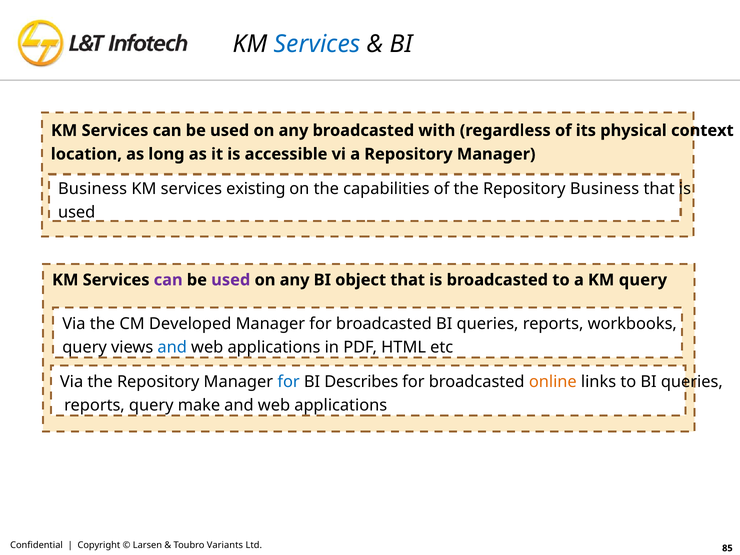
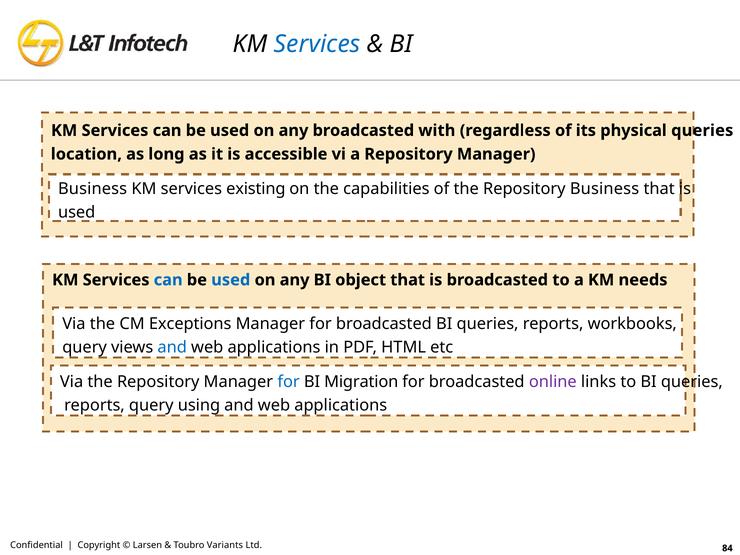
physical context: context -> queries (702, 130)
can colour: purple -> blue (168, 280)
used colour: purple -> blue (231, 280)
KM query: query -> needs (643, 280)
Developed: Developed -> Exceptions (190, 324)
Describes: Describes -> Migration (361, 382)
online colour: orange -> purple (553, 382)
make: make -> using (199, 405)
85: 85 -> 84 (727, 548)
